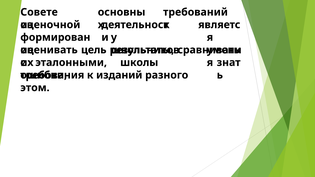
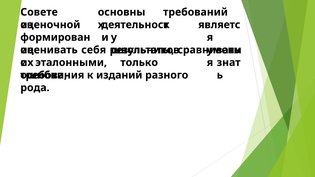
цель: цель -> себя (94, 50)
школы: школы -> только (139, 63)
этом: этом -> рода (35, 88)
